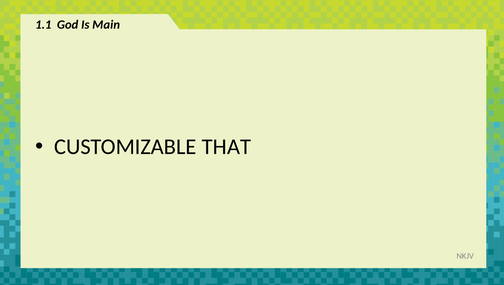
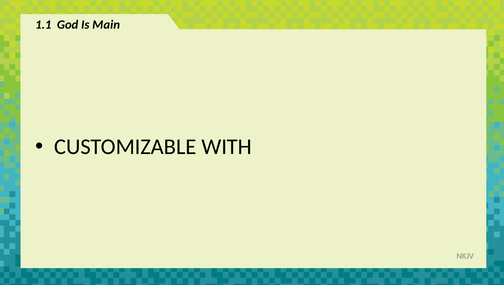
THAT: THAT -> WITH (227, 147)
